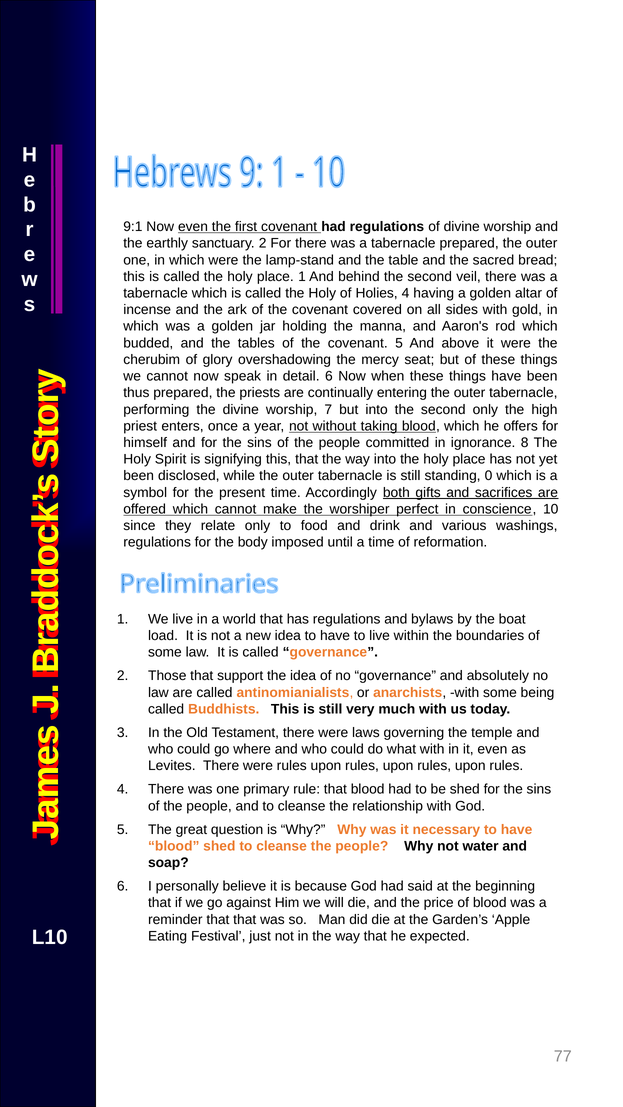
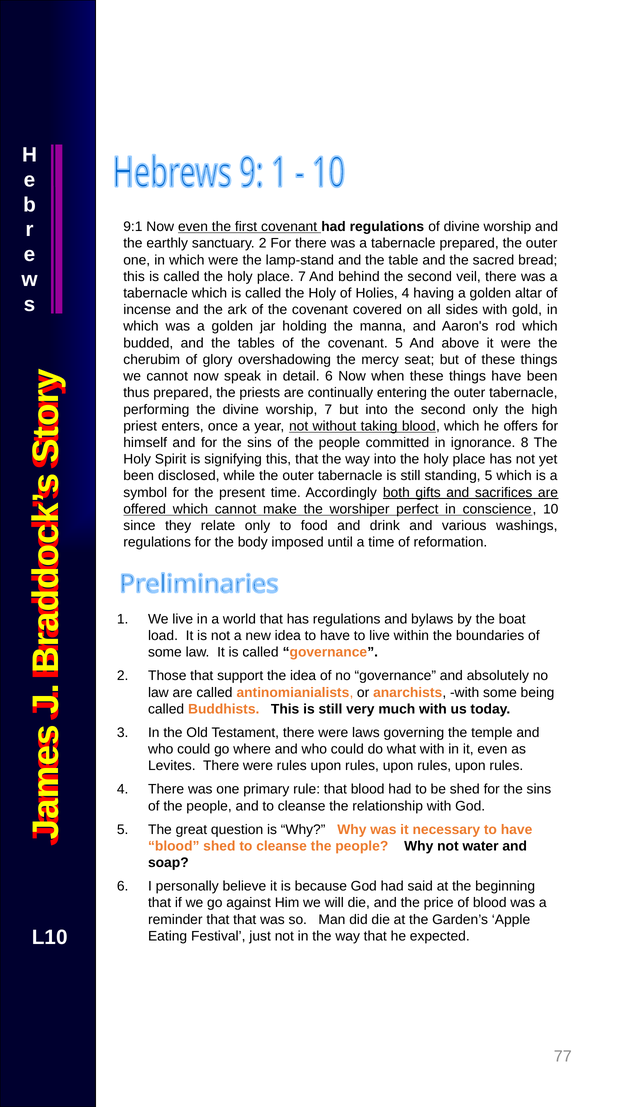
place 1: 1 -> 7 (302, 277)
standing 0: 0 -> 5 (489, 476)
